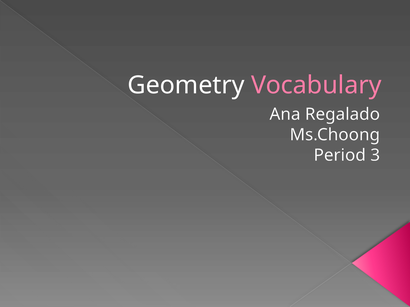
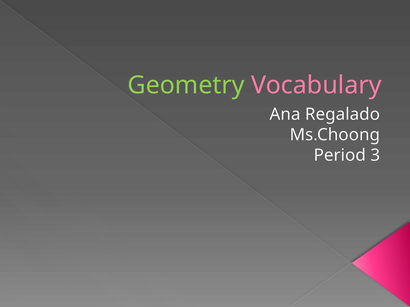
Geometry colour: white -> light green (186, 85)
